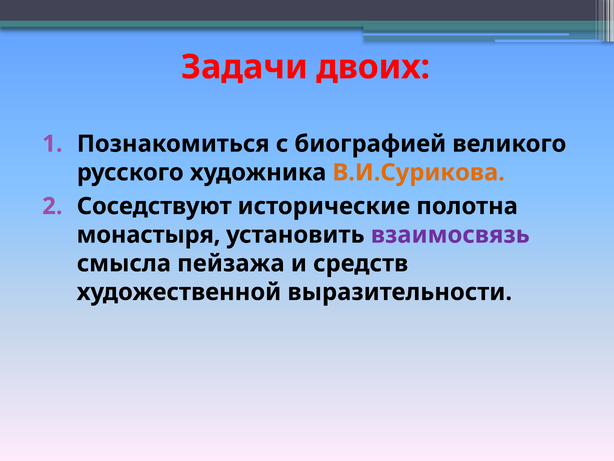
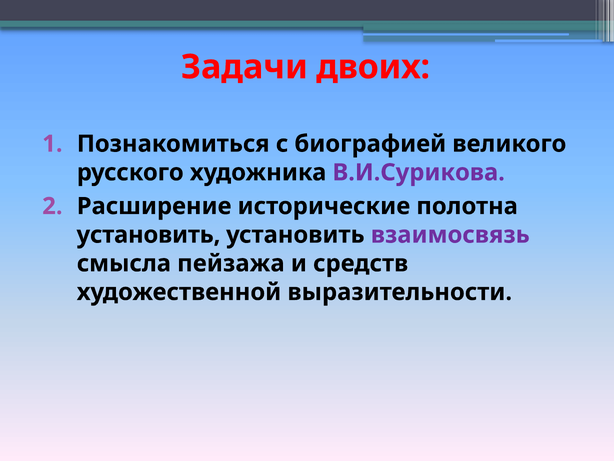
В.И.Сурикова colour: orange -> purple (419, 172)
Соседствуют: Соседствуют -> Расширение (154, 206)
монастыря: монастыря -> установить (148, 235)
